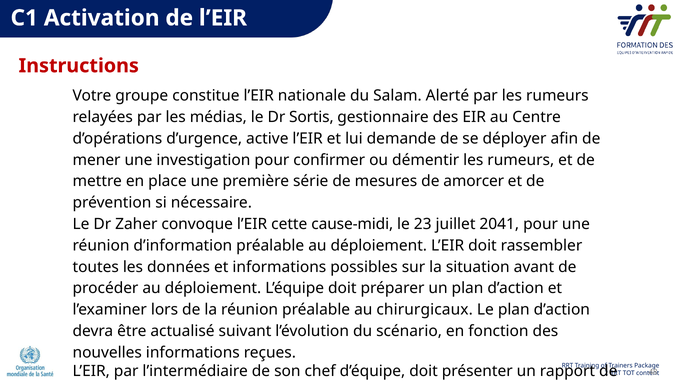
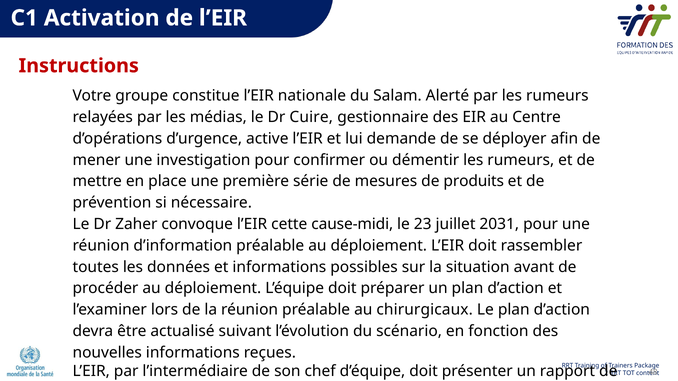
Sortis: Sortis -> Cuire (311, 117)
amorcer: amorcer -> produits (474, 181)
2041: 2041 -> 2031 (499, 224)
